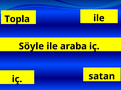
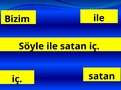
Topla: Topla -> Bizim (17, 19)
araba: araba -> satan (73, 47)
